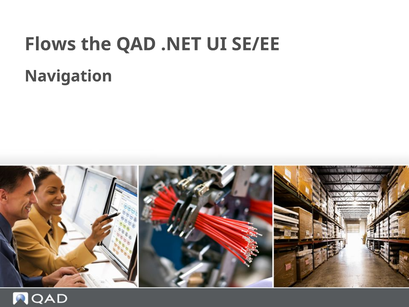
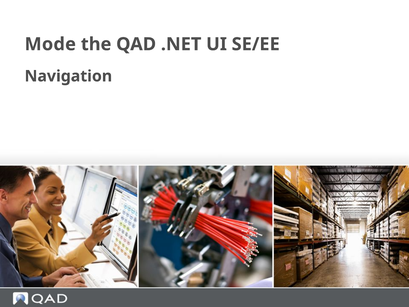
Flows: Flows -> Mode (50, 44)
